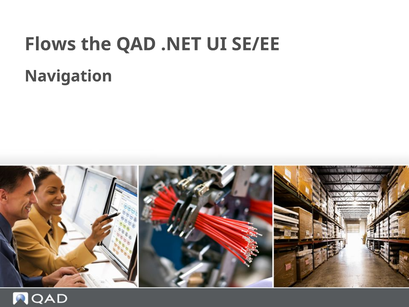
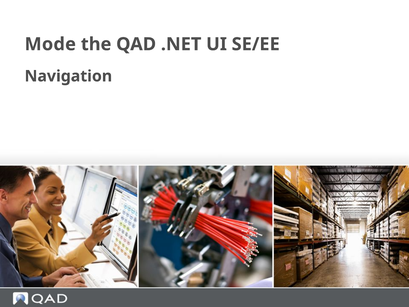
Flows: Flows -> Mode (50, 44)
